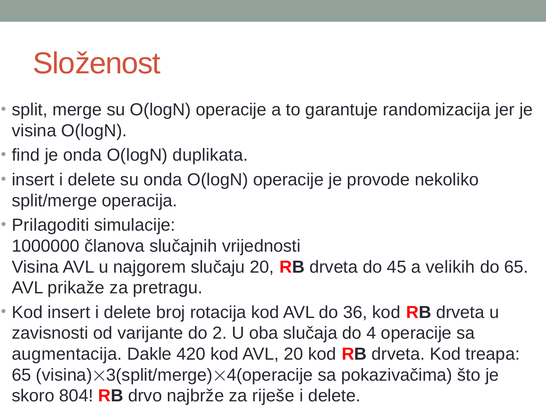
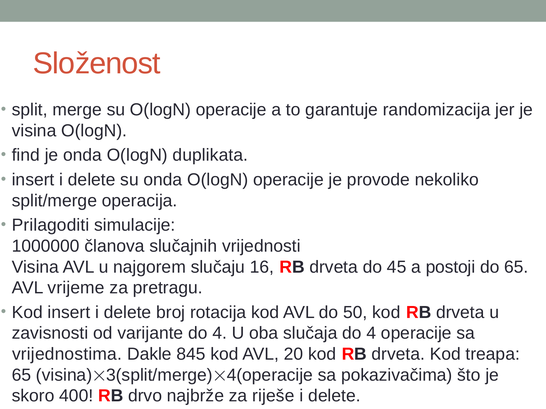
slučaju 20: 20 -> 16 (262, 267)
velikih: velikih -> postoji (451, 267)
prikaže: prikaže -> vrijeme (76, 288)
36: 36 -> 50 (355, 313)
varijante do 2: 2 -> 4 (220, 334)
augmentacija: augmentacija -> vrijednostima (67, 355)
420: 420 -> 845 (191, 355)
804: 804 -> 400 (76, 396)
